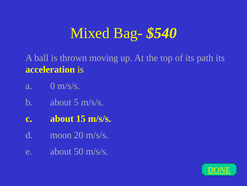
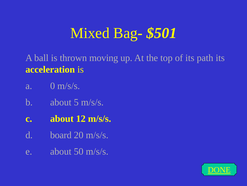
$540: $540 -> $501 (162, 33)
15: 15 -> 12 (81, 118)
moon: moon -> board (61, 135)
